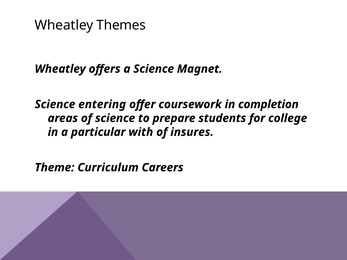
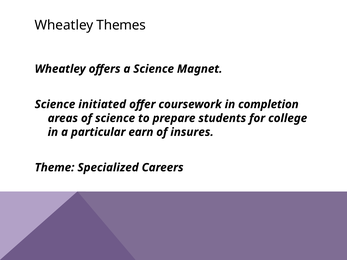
entering: entering -> initiated (102, 104)
with: with -> earn (141, 132)
Curriculum: Curriculum -> Specialized (108, 168)
